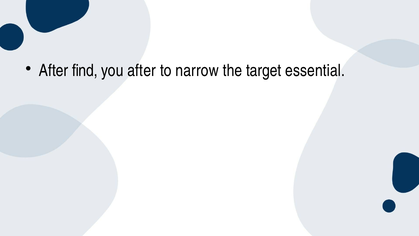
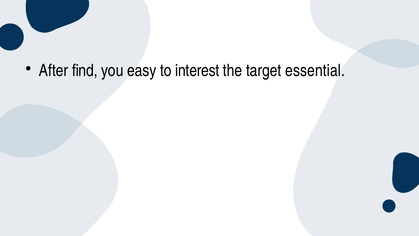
you after: after -> easy (142, 71)
narrow: narrow -> interest (197, 71)
